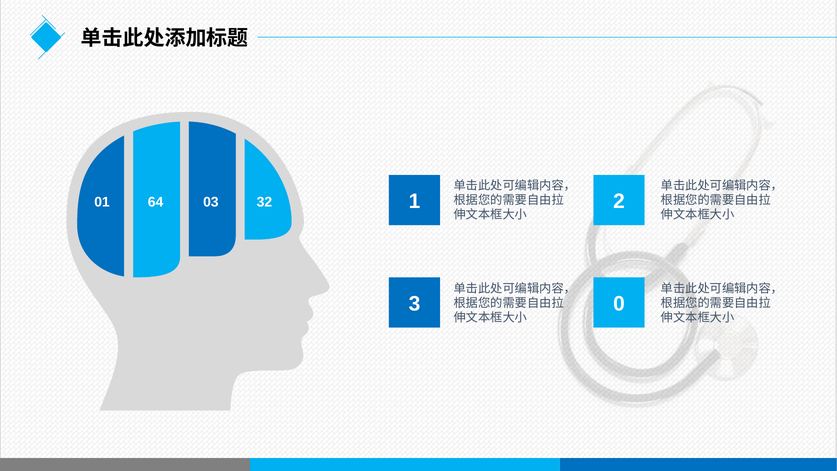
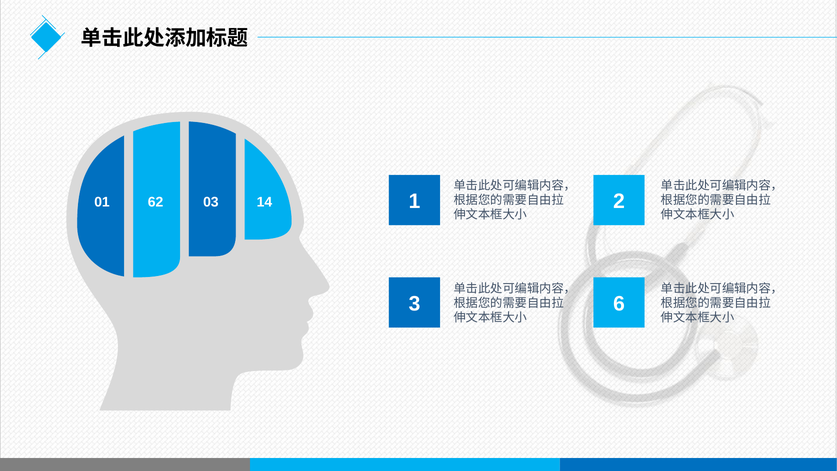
64: 64 -> 62 (156, 202)
32: 32 -> 14 (264, 202)
0: 0 -> 6 (619, 304)
